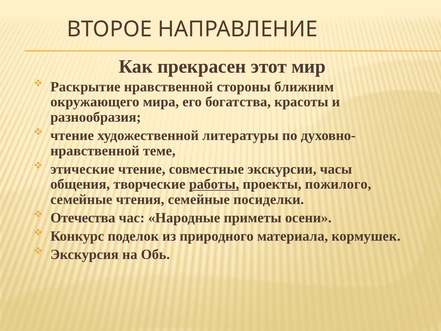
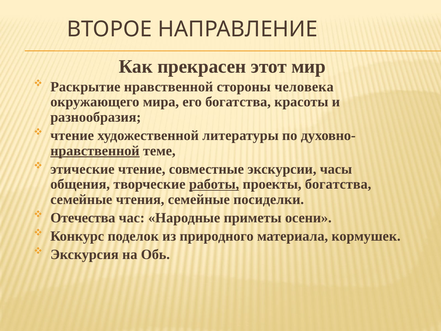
ближним: ближним -> человека (304, 87)
нравственной underline: none -> present (95, 151)
проекты пожилого: пожилого -> богатства (338, 184)
